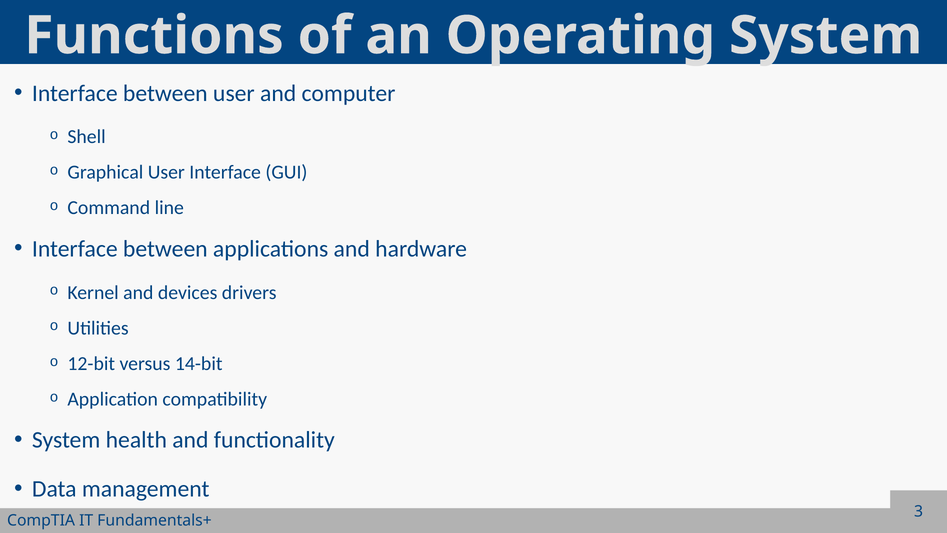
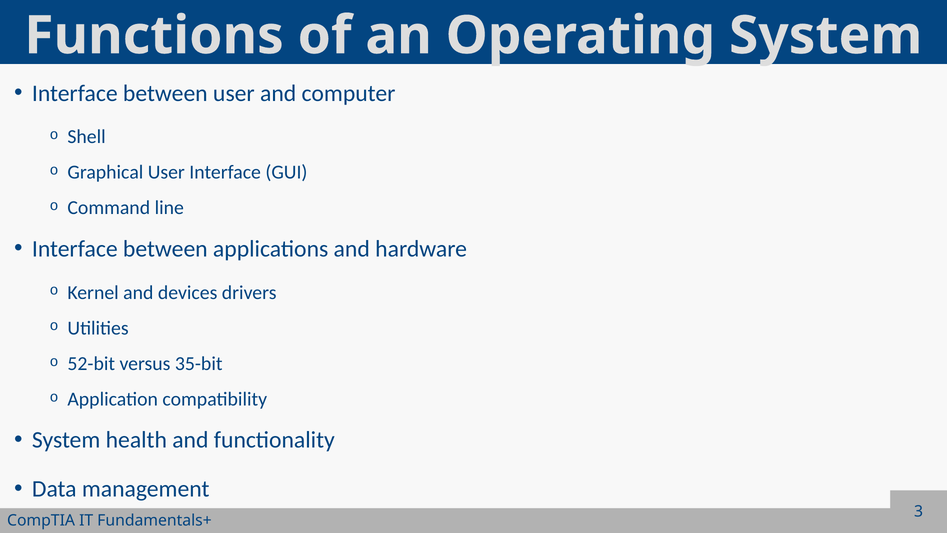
12-bit: 12-bit -> 52-bit (91, 363)
14-bit: 14-bit -> 35-bit (199, 363)
